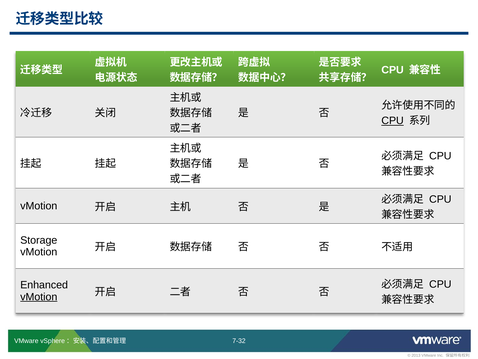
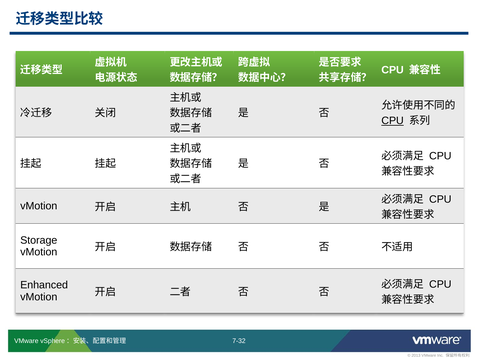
vMotion underline: present -> none (39, 296)
